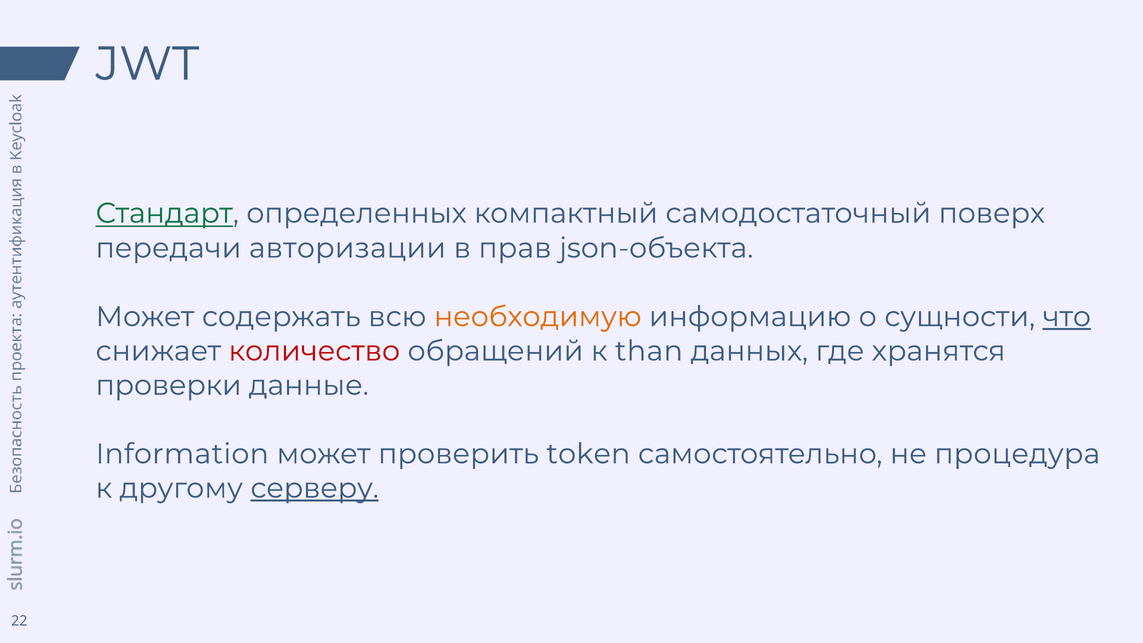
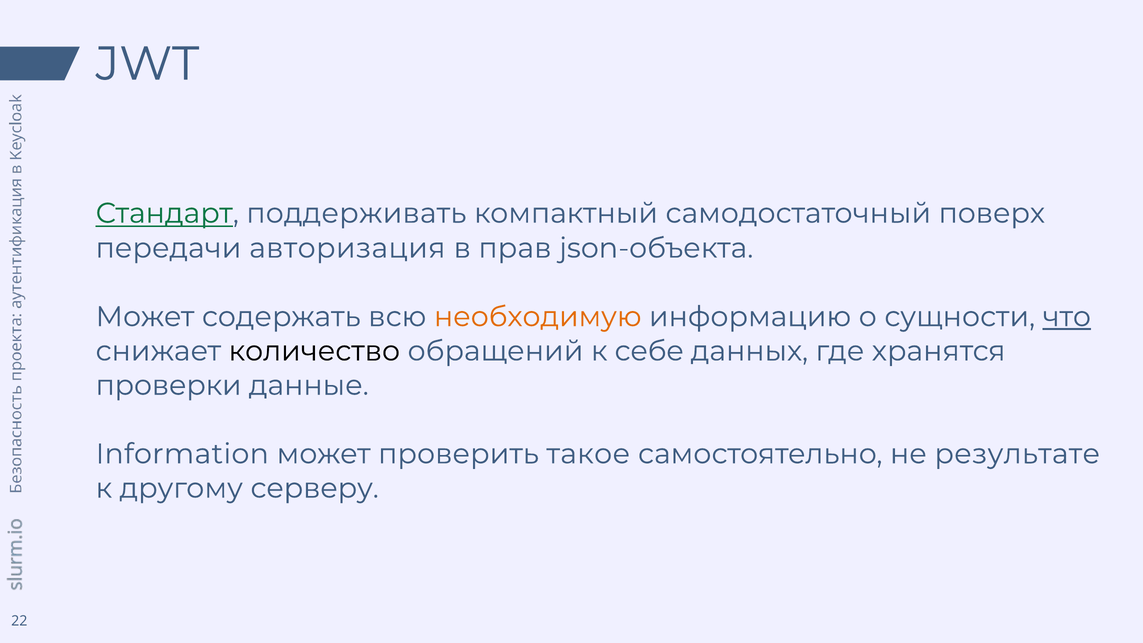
определенных: определенных -> поддерживать (356, 213)
авторизации: авторизации -> авторизация (347, 248)
количество colour: red -> black (314, 351)
than: than -> себе (649, 351)
token: token -> такое (588, 454)
процедура: процедура -> результате (1017, 454)
серверу underline: present -> none (315, 488)
